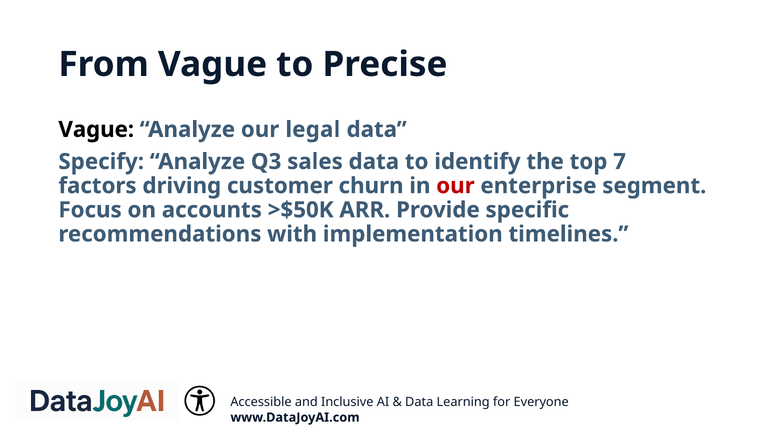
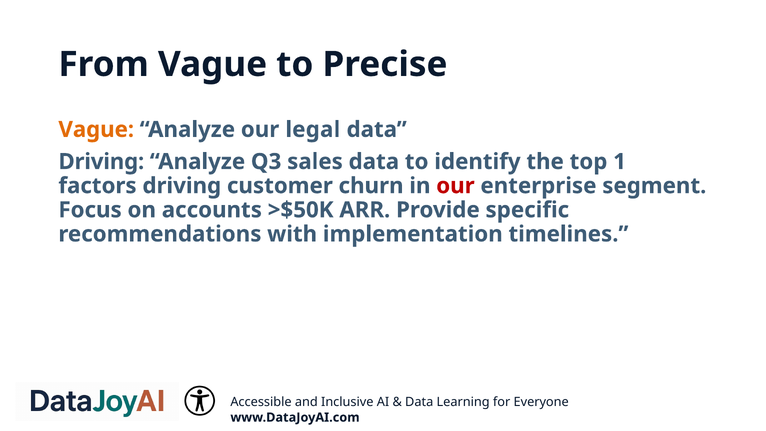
Vague colour: black -> orange (96, 130)
Specify: Specify -> Driving (101, 162)
7: 7 -> 1 (620, 162)
